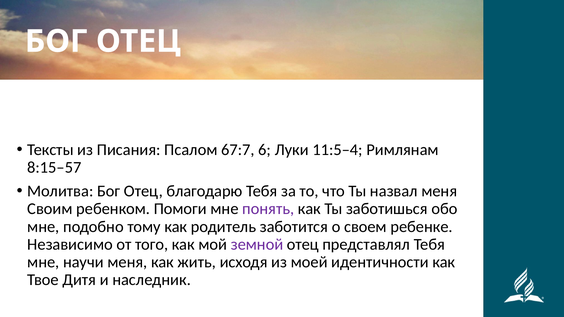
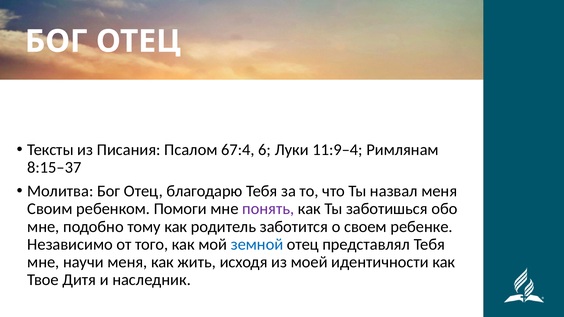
67:7: 67:7 -> 67:4 (238, 150)
11:5–4: 11:5–4 -> 11:9–4 (338, 150)
8:15–57: 8:15–57 -> 8:15–37 (54, 168)
земной colour: purple -> blue (257, 245)
